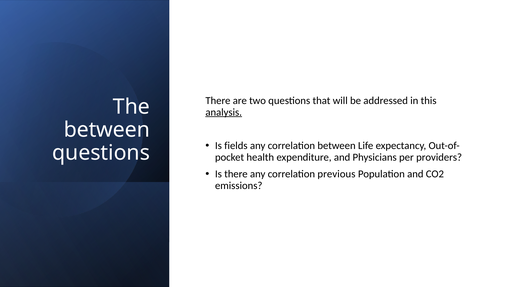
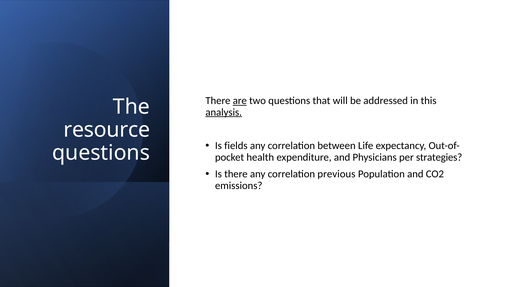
are underline: none -> present (240, 101)
between: between -> resource (107, 130)
providers: providers -> strategies (439, 158)
